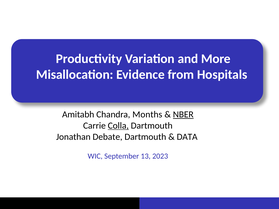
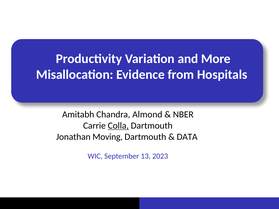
Months: Months -> Almond (147, 115)
NBER underline: present -> none (183, 115)
Debate: Debate -> Moving (108, 137)
